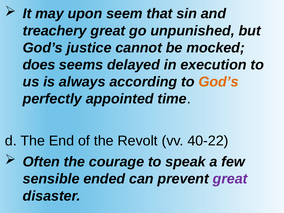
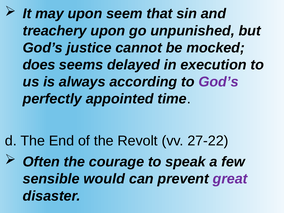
treachery great: great -> upon (108, 31)
God’s colour: orange -> purple (219, 82)
40-22: 40-22 -> 27-22 (208, 141)
ended: ended -> would (104, 179)
